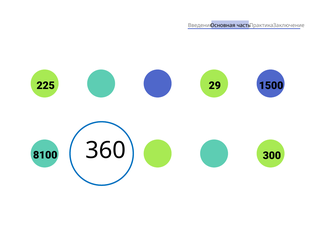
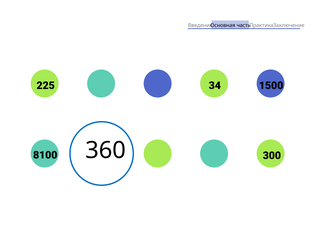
29: 29 -> 34 (215, 85)
